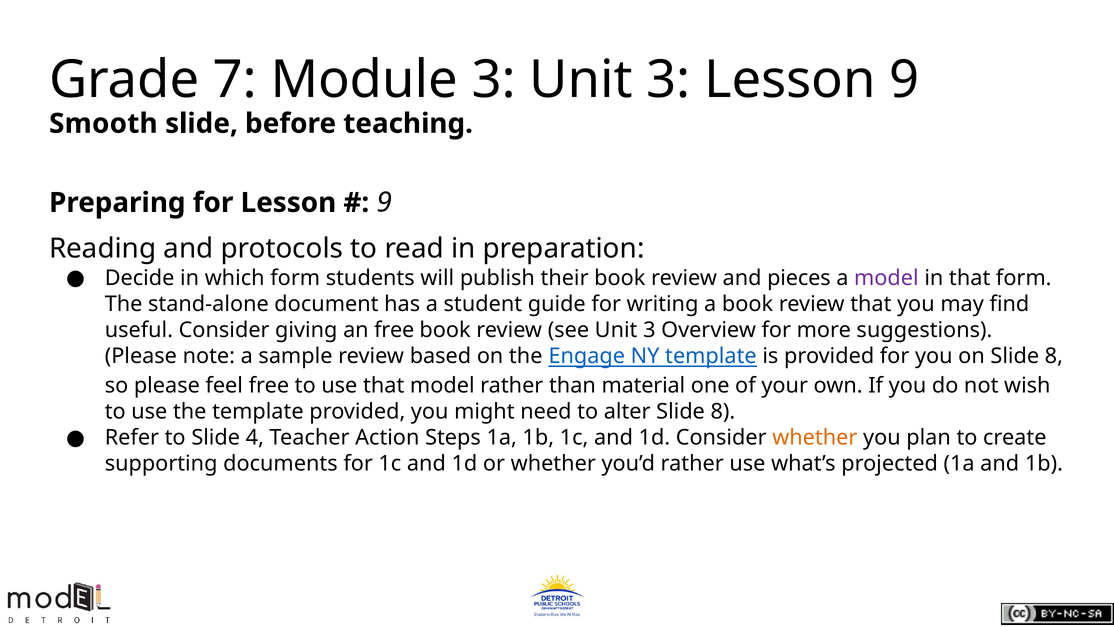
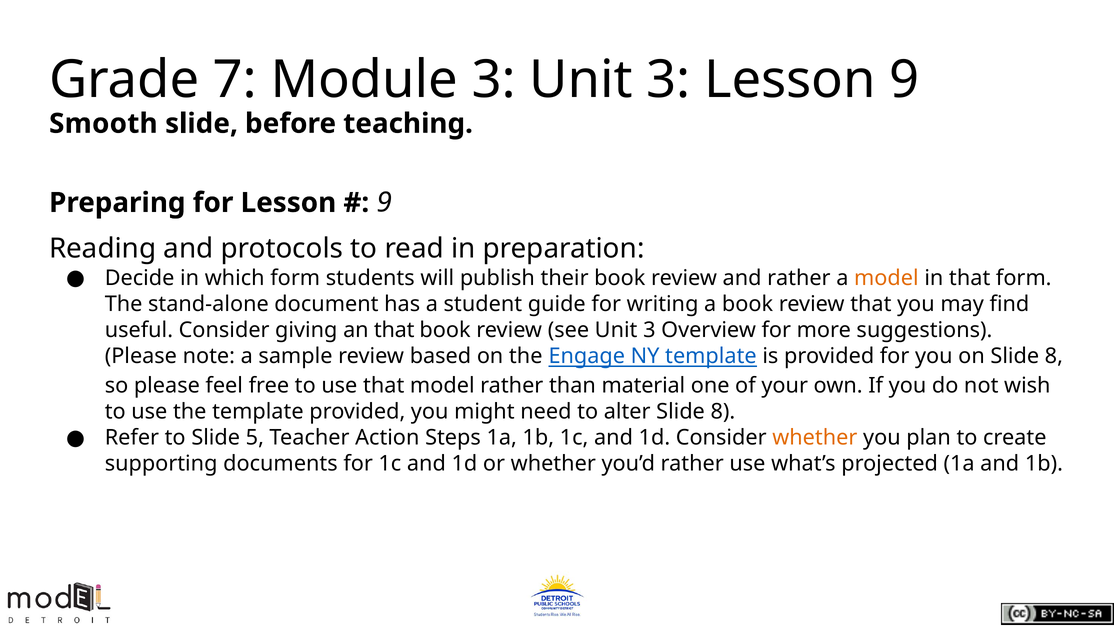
and pieces: pieces -> rather (799, 278)
model colour: purple -> orange (886, 278)
an free: free -> that (394, 330)
4: 4 -> 5 (255, 437)
